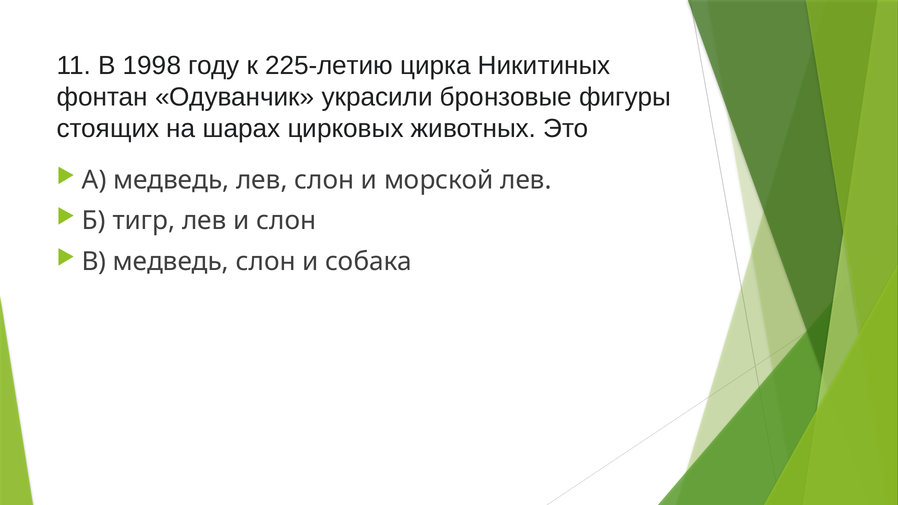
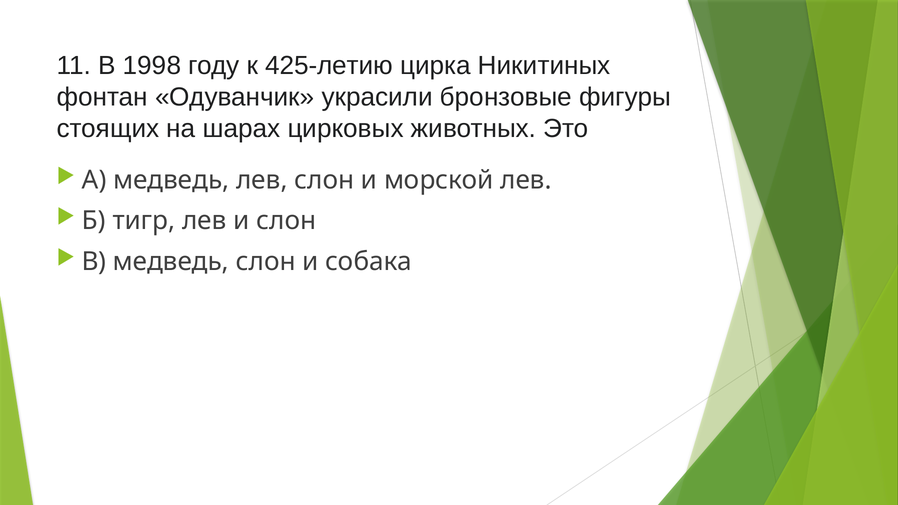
225-летию: 225-летию -> 425-летию (329, 66)
